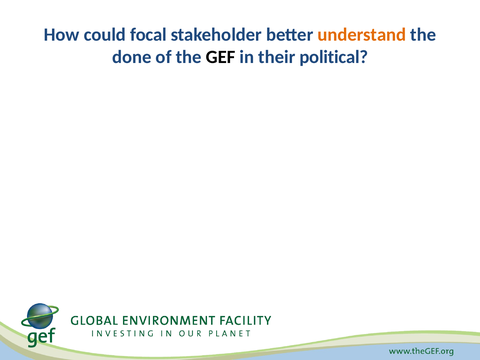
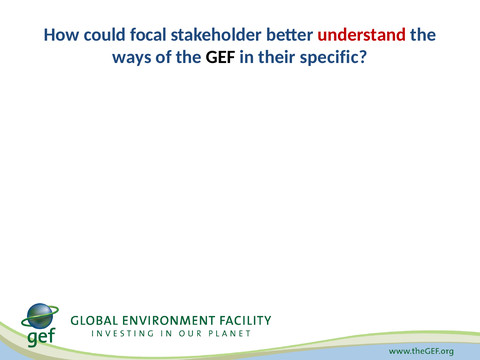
understand colour: orange -> red (362, 35)
done: done -> ways (132, 57)
political: political -> specific (334, 57)
